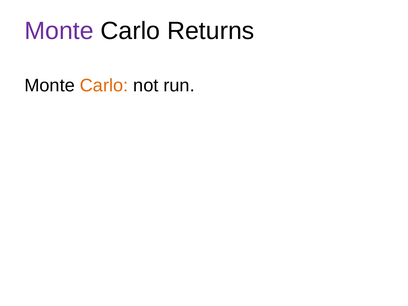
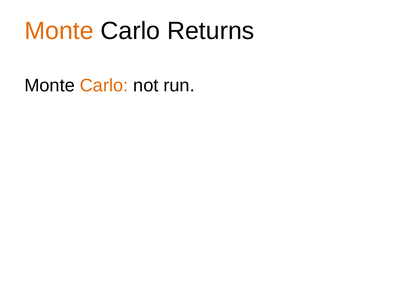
Monte colour: purple -> orange (59, 31)
